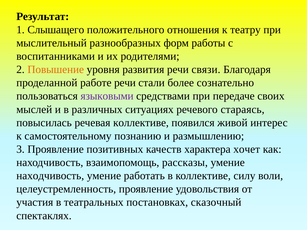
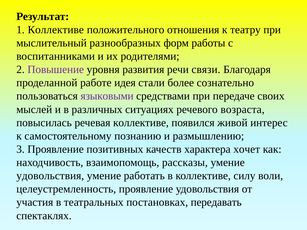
1 Слышащего: Слышащего -> Коллективе (56, 30)
Повышение colour: orange -> purple (56, 70)
работе речи: речи -> идея (125, 83)
стараясь: стараясь -> возраста (243, 109)
находчивость: находчивость -> удовольствия (50, 176)
сказочный: сказочный -> передавать (216, 203)
